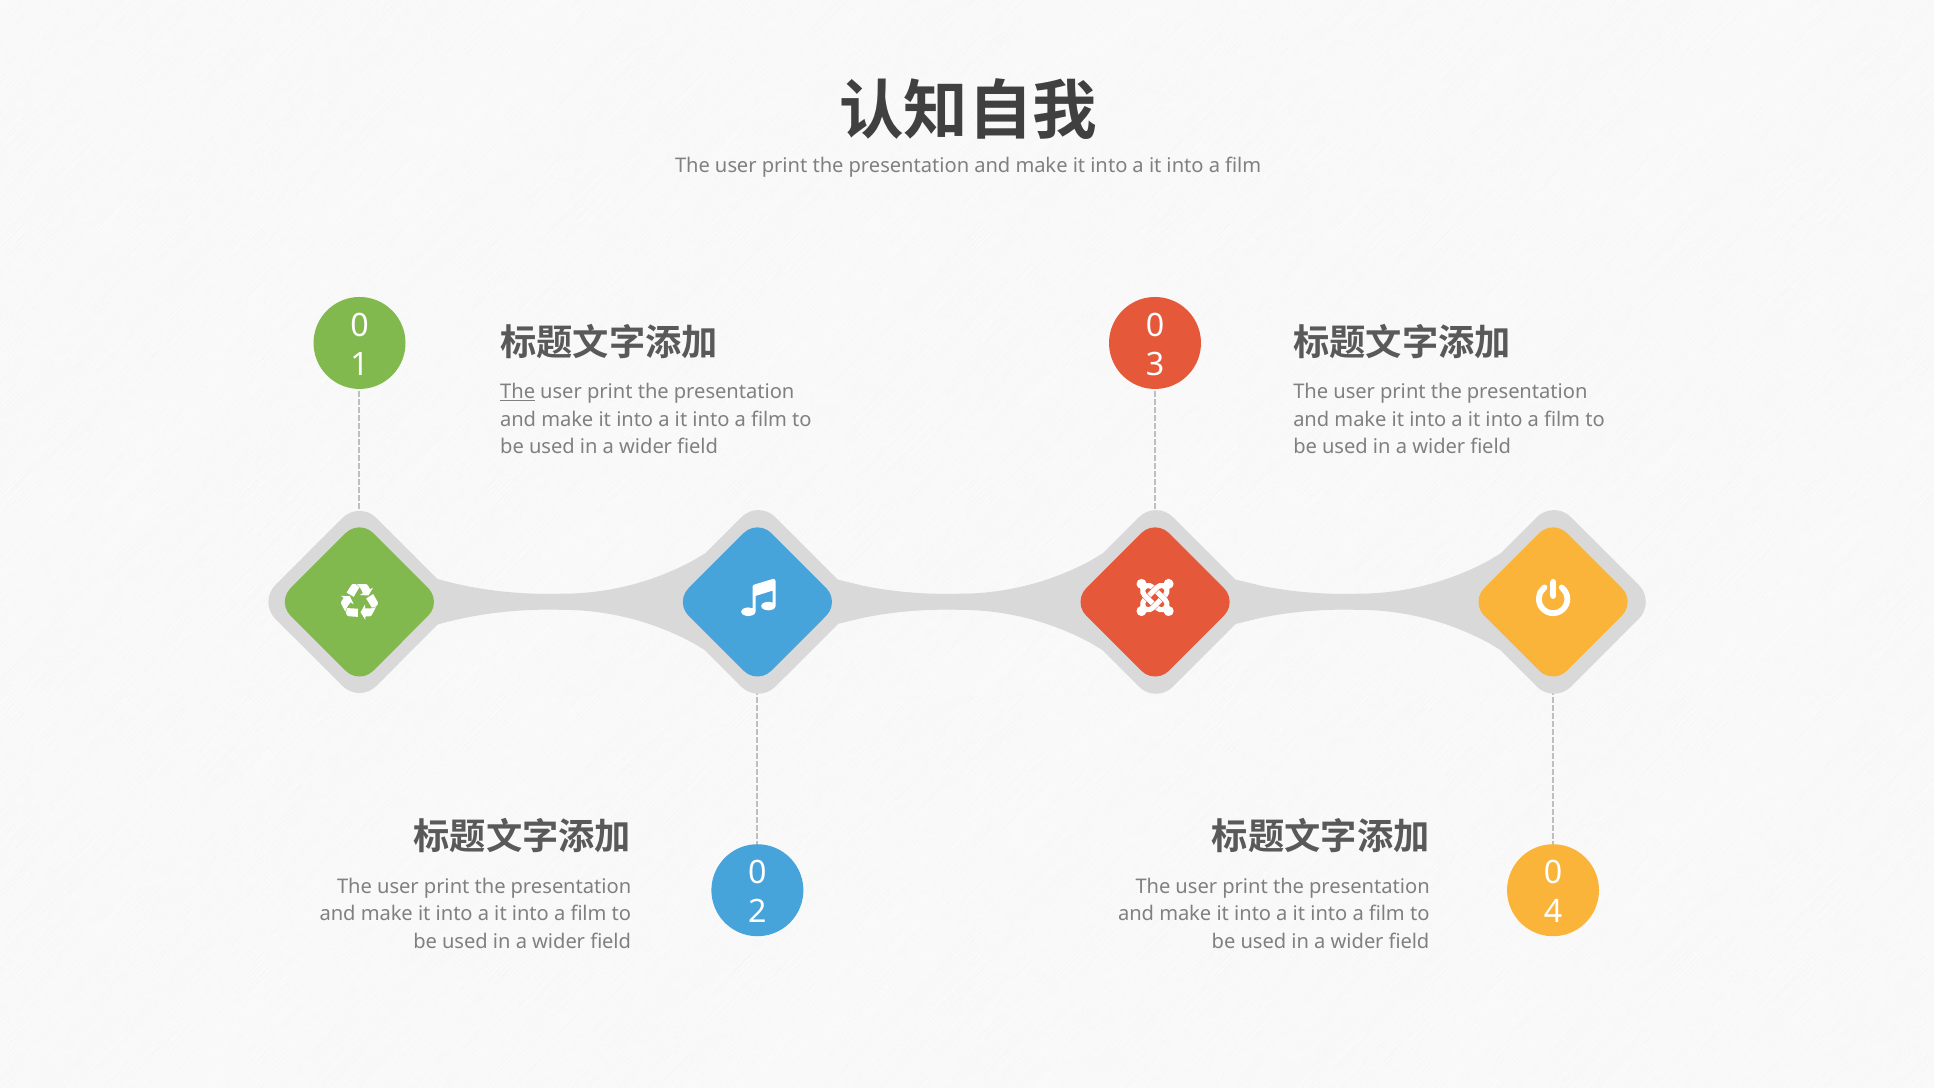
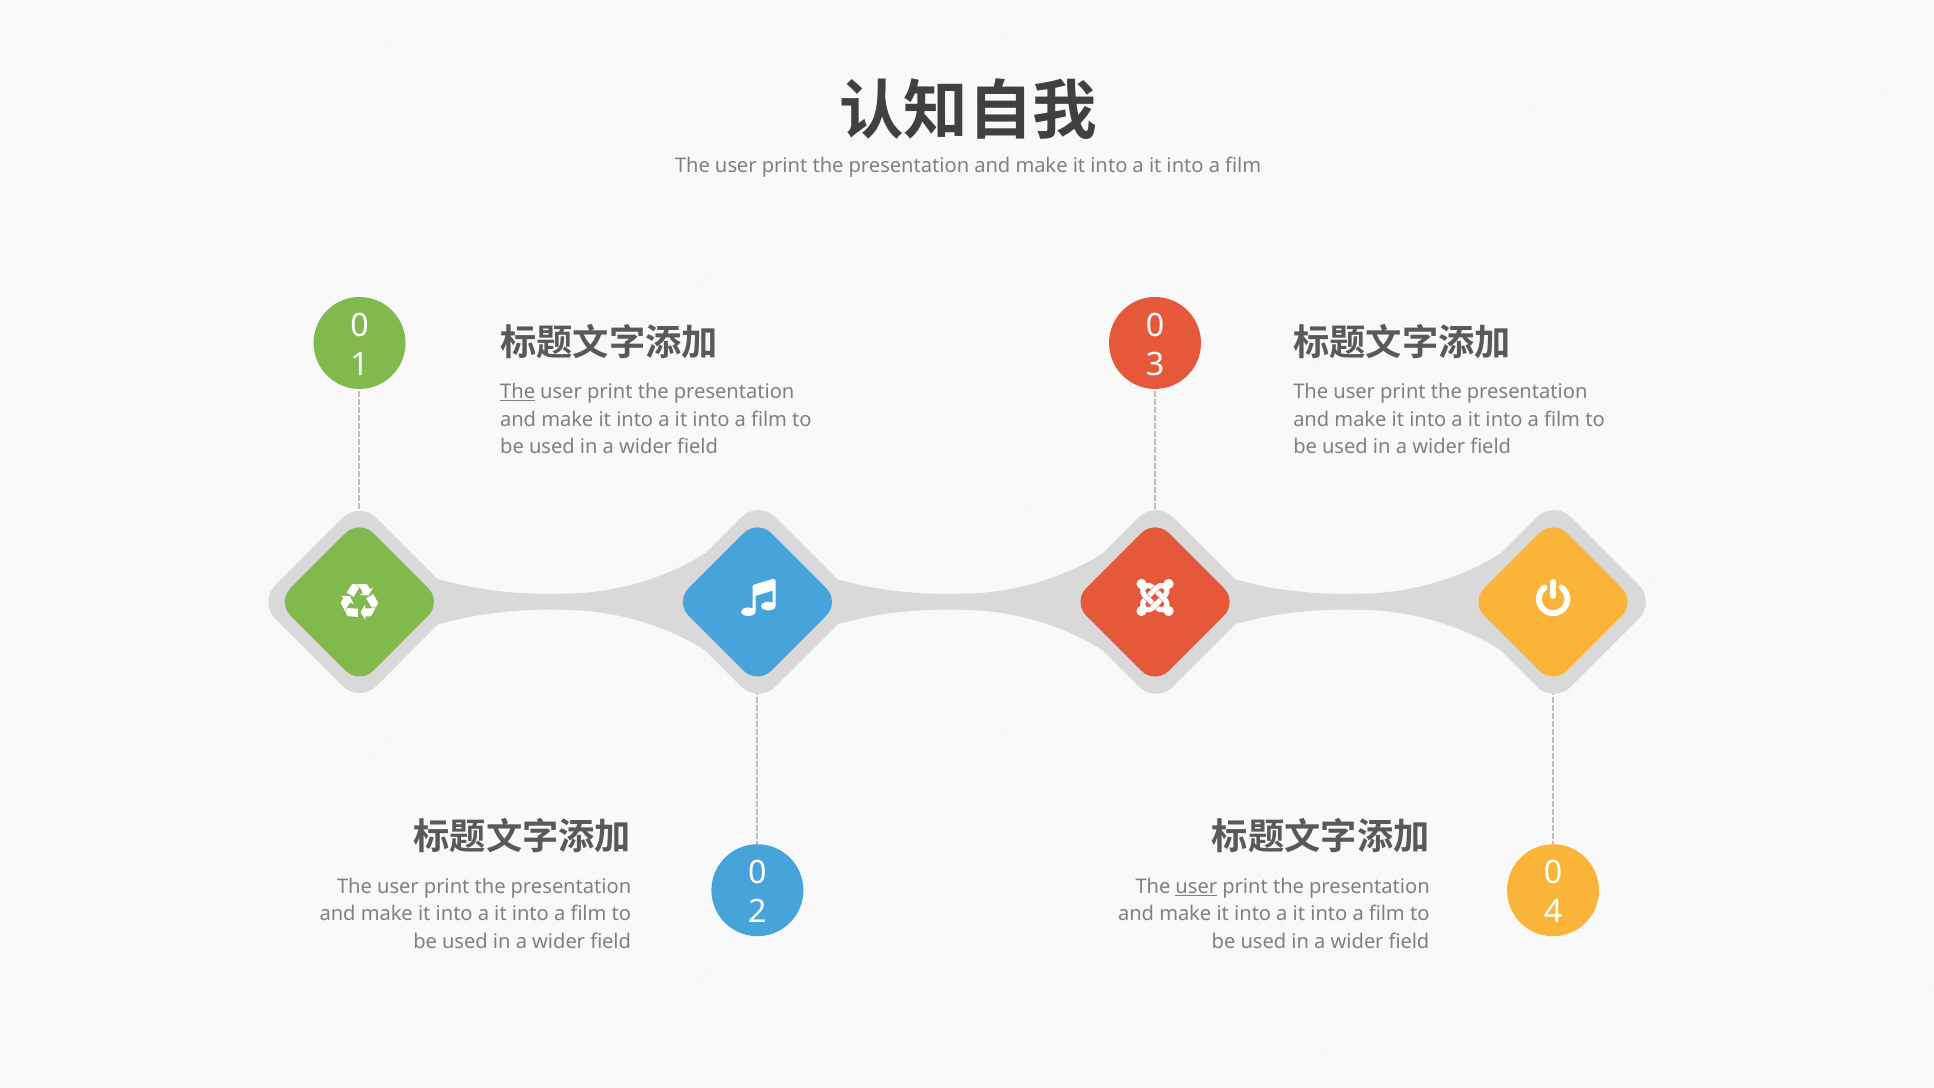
user underline: none -> present (1196, 886)
